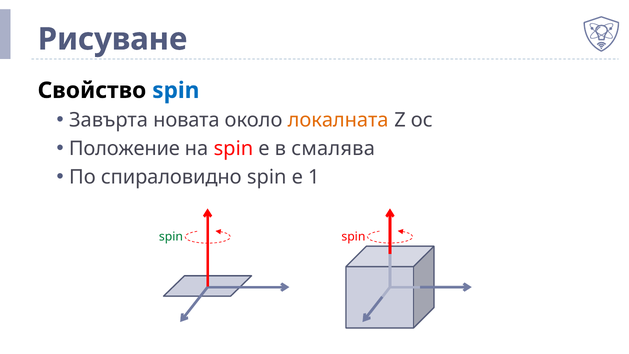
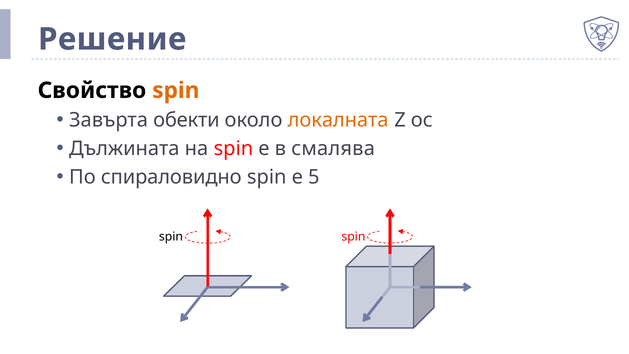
Рисуване: Рисуване -> Решение (112, 39)
spin colour: blue -> orange (176, 90)
новата: новата -> обекти (186, 120)
Положение: Положение -> Дължината (124, 149)
1: 1 -> 5 (314, 177)
spin colour: green -> black (171, 236)
